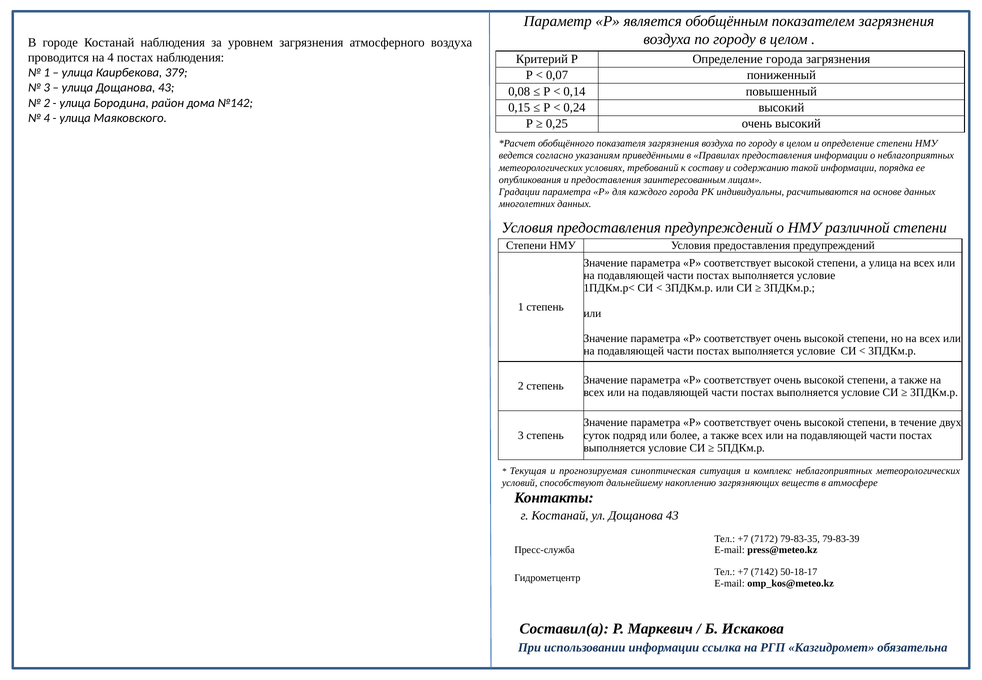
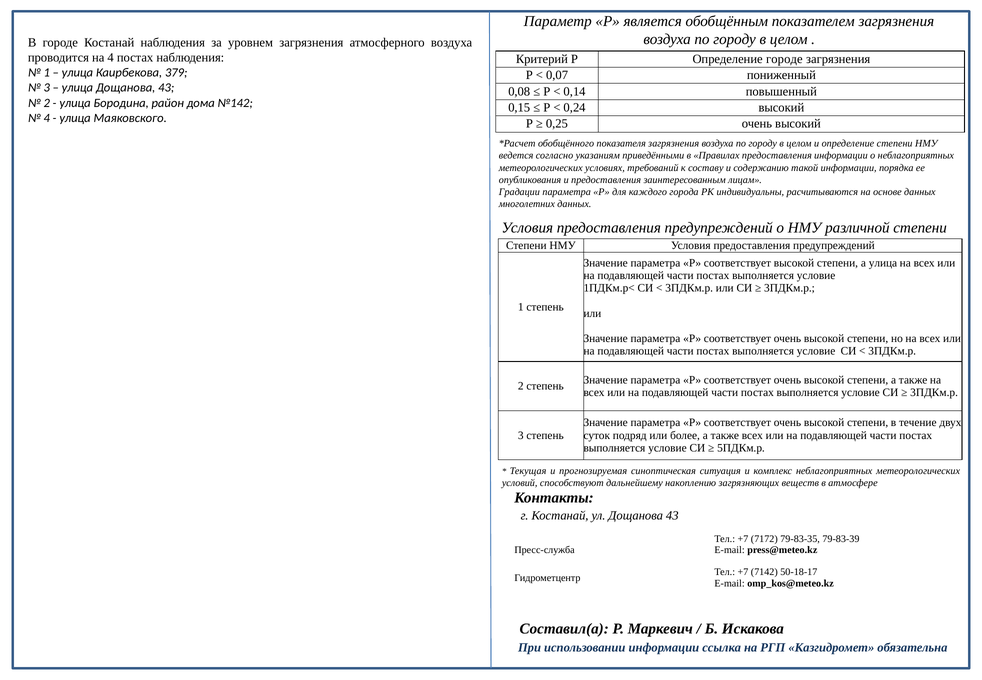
Определение города: города -> городе (784, 59)
